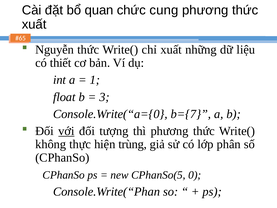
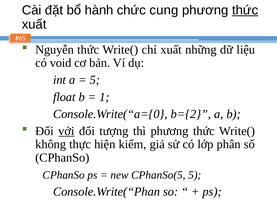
quan: quan -> hành (99, 10)
thức underline: none -> present (245, 10)
thiết: thiết -> void (61, 63)
1: 1 -> 5 (95, 80)
3: 3 -> 1 (104, 97)
b={7: b={7 -> b={2 (191, 114)
trùng: trùng -> kiểm (133, 144)
CPhanSo(5 0: 0 -> 5 (195, 175)
